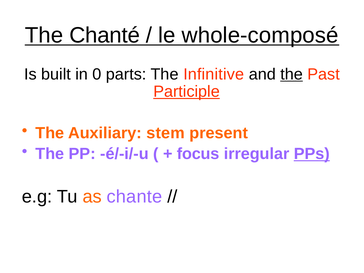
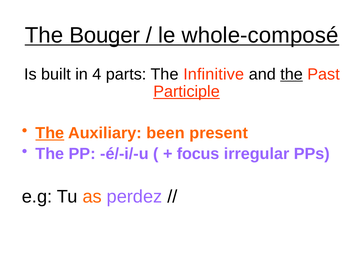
Chanté: Chanté -> Bouger (105, 35)
0: 0 -> 4 (97, 74)
The underline: none -> present (50, 133)
stem: stem -> been (166, 133)
PPs underline: present -> none (312, 154)
chante: chante -> perdez (135, 197)
